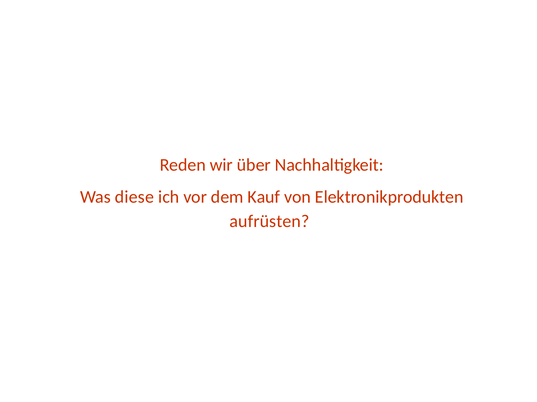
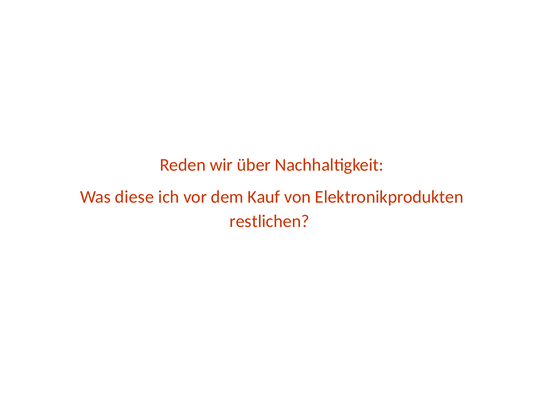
aufrüsten: aufrüsten -> restlichen (270, 222)
